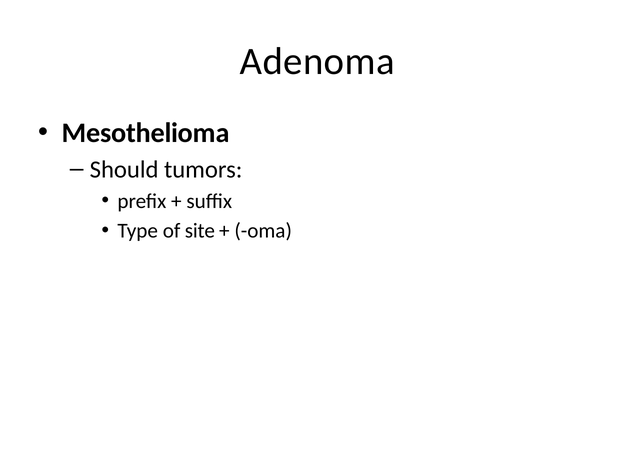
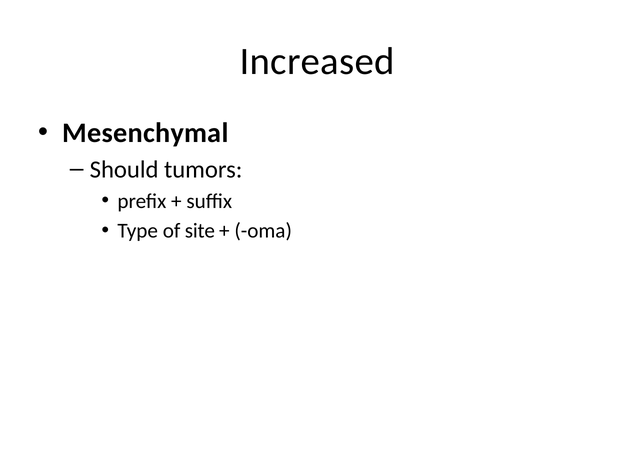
Adenoma: Adenoma -> Increased (317, 61)
Mesothelioma: Mesothelioma -> Mesenchymal (145, 133)
